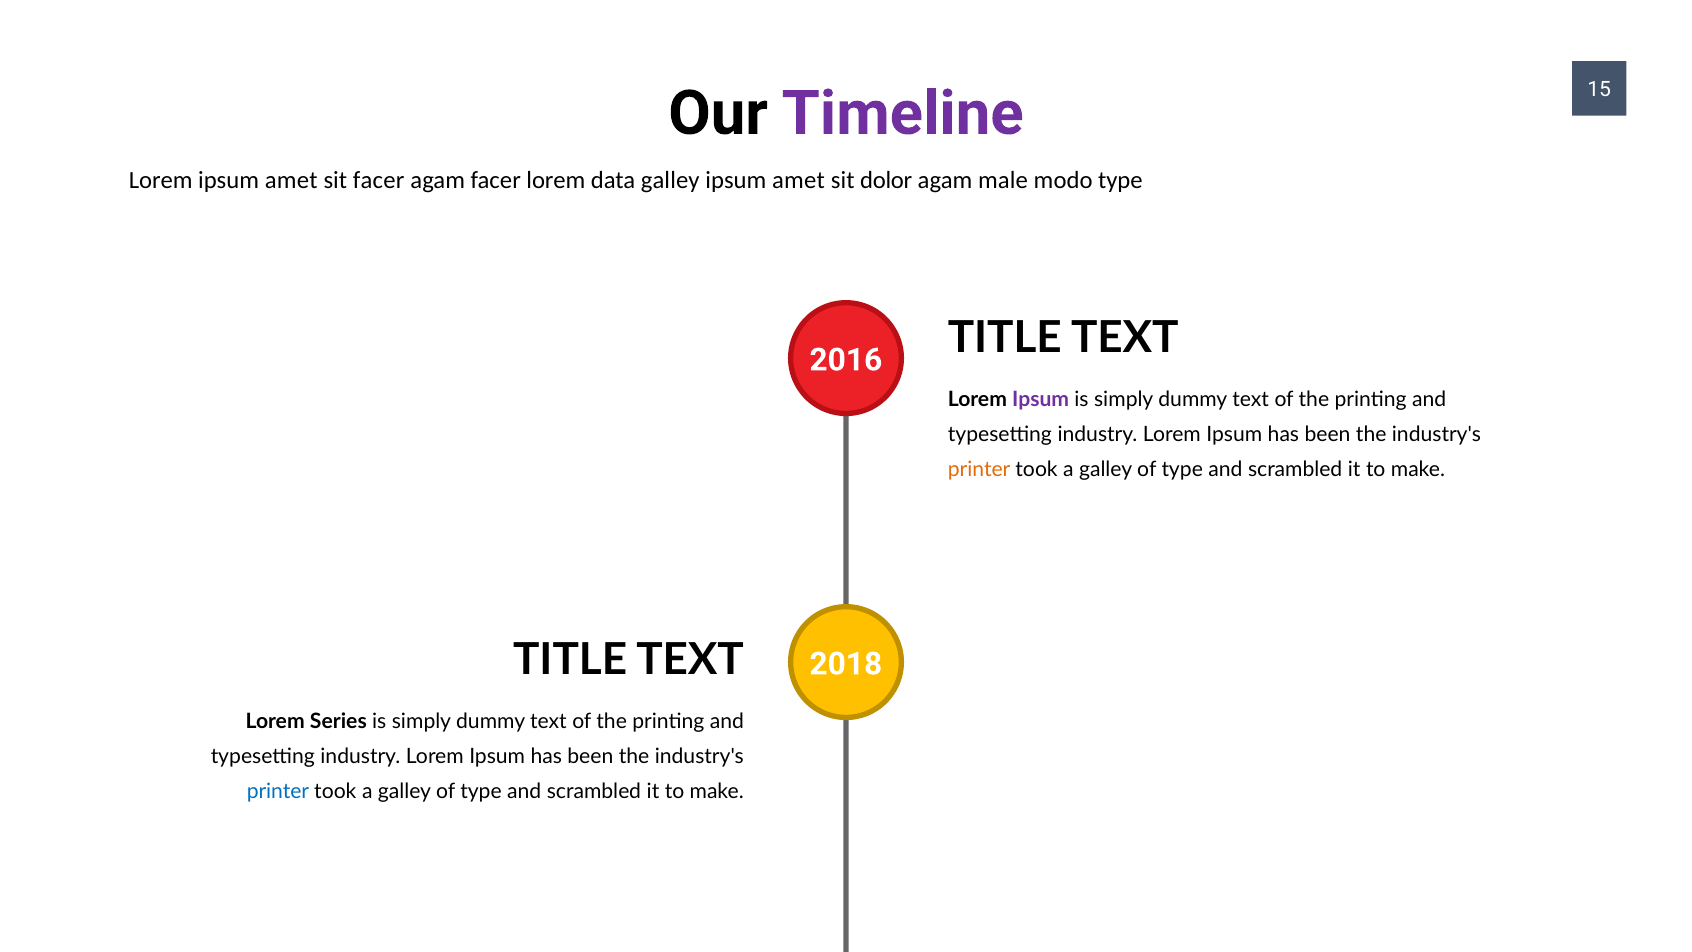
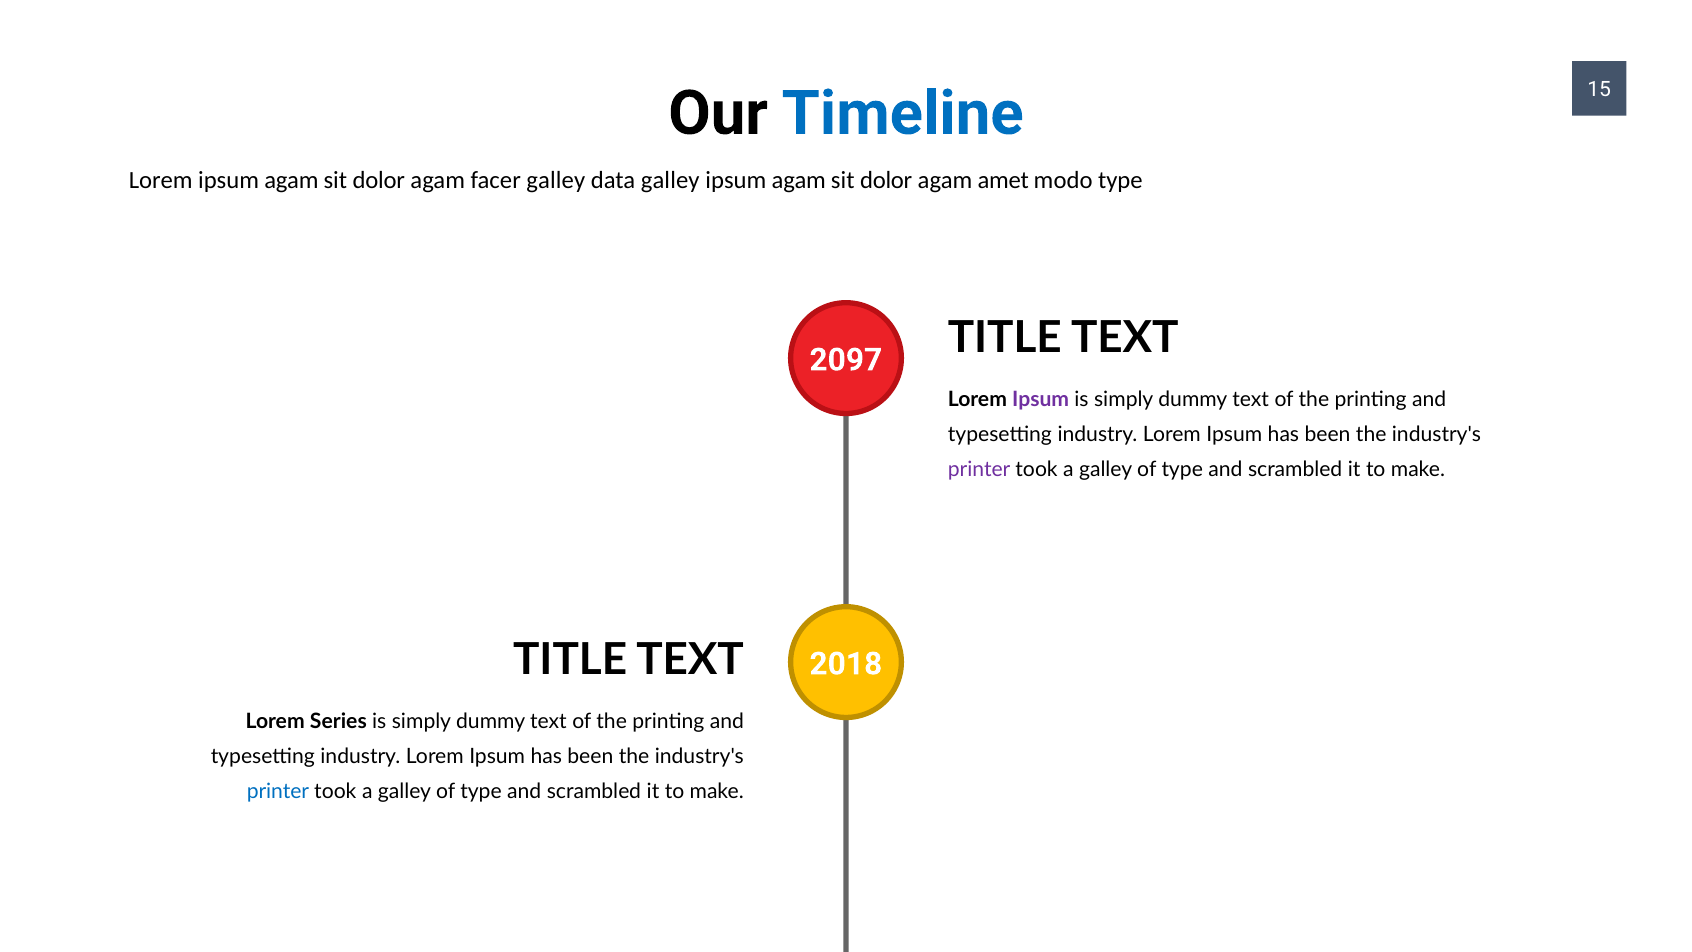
Timeline colour: purple -> blue (903, 113)
Lorem ipsum amet: amet -> agam (291, 180)
facer: facer -> dolor (379, 180)
facer lorem: lorem -> galley (556, 180)
amet: amet -> agam (799, 180)
male: male -> amet (1003, 180)
2016: 2016 -> 2097 (846, 360)
printer colour: orange -> purple (979, 470)
